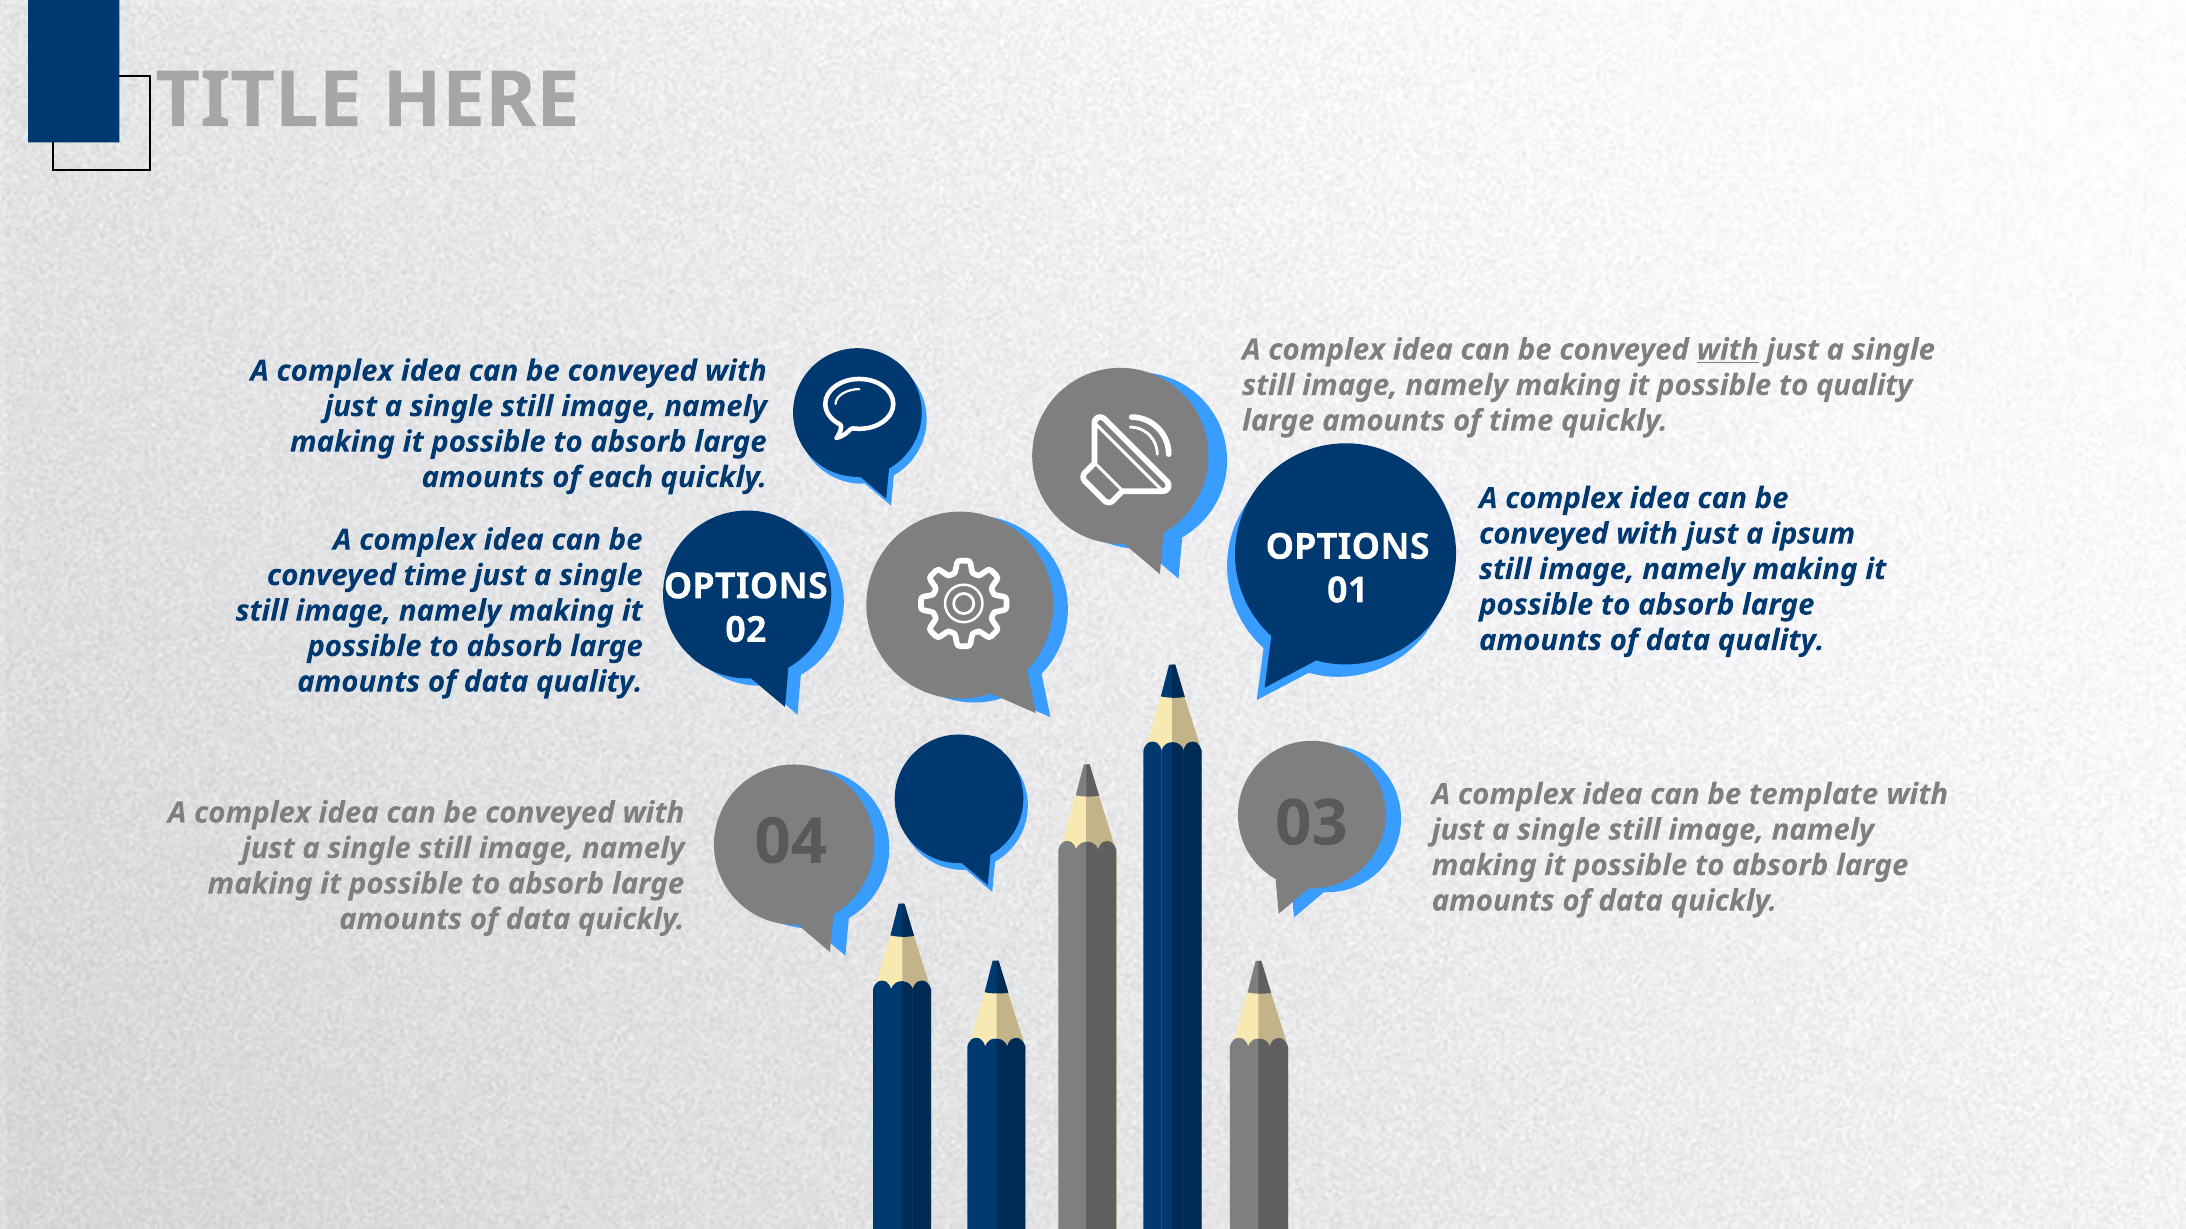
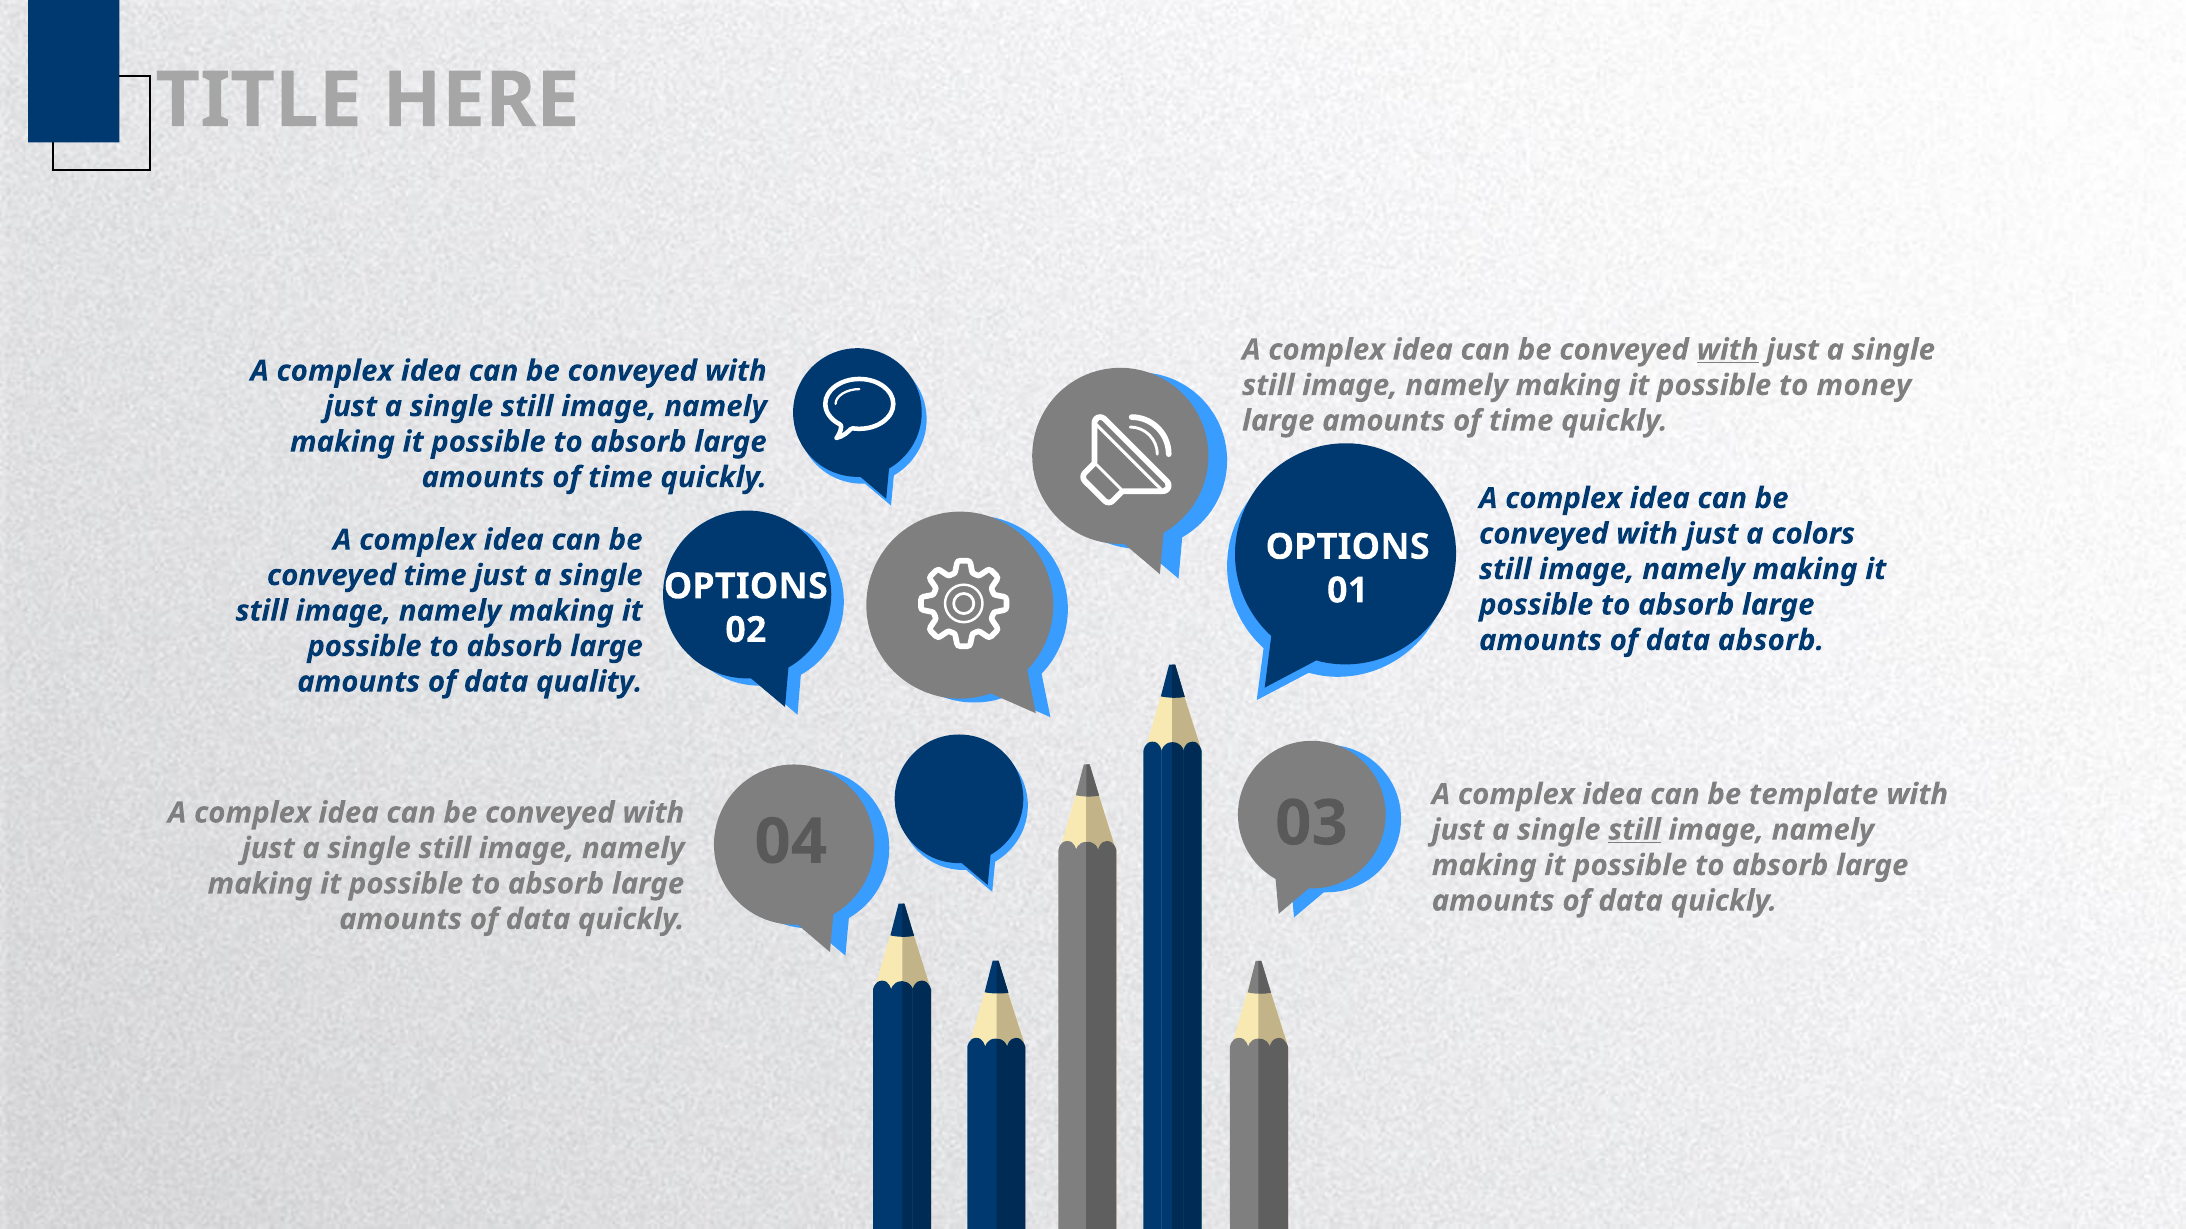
to quality: quality -> money (1864, 385)
each: each -> time (620, 478)
ipsum: ipsum -> colors (1813, 534)
quality: quality -> absorb (1771, 641)
still underline: none -> present (1634, 830)
